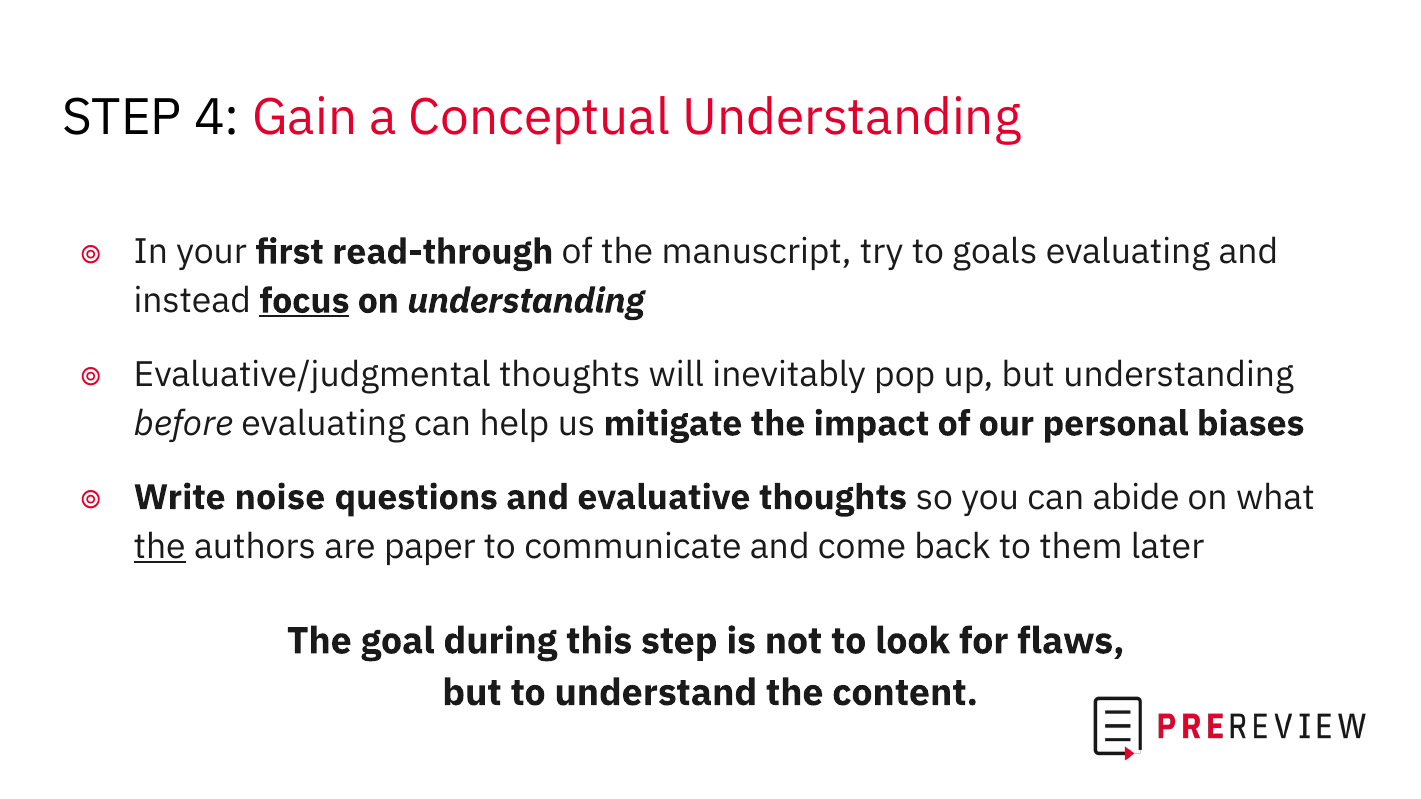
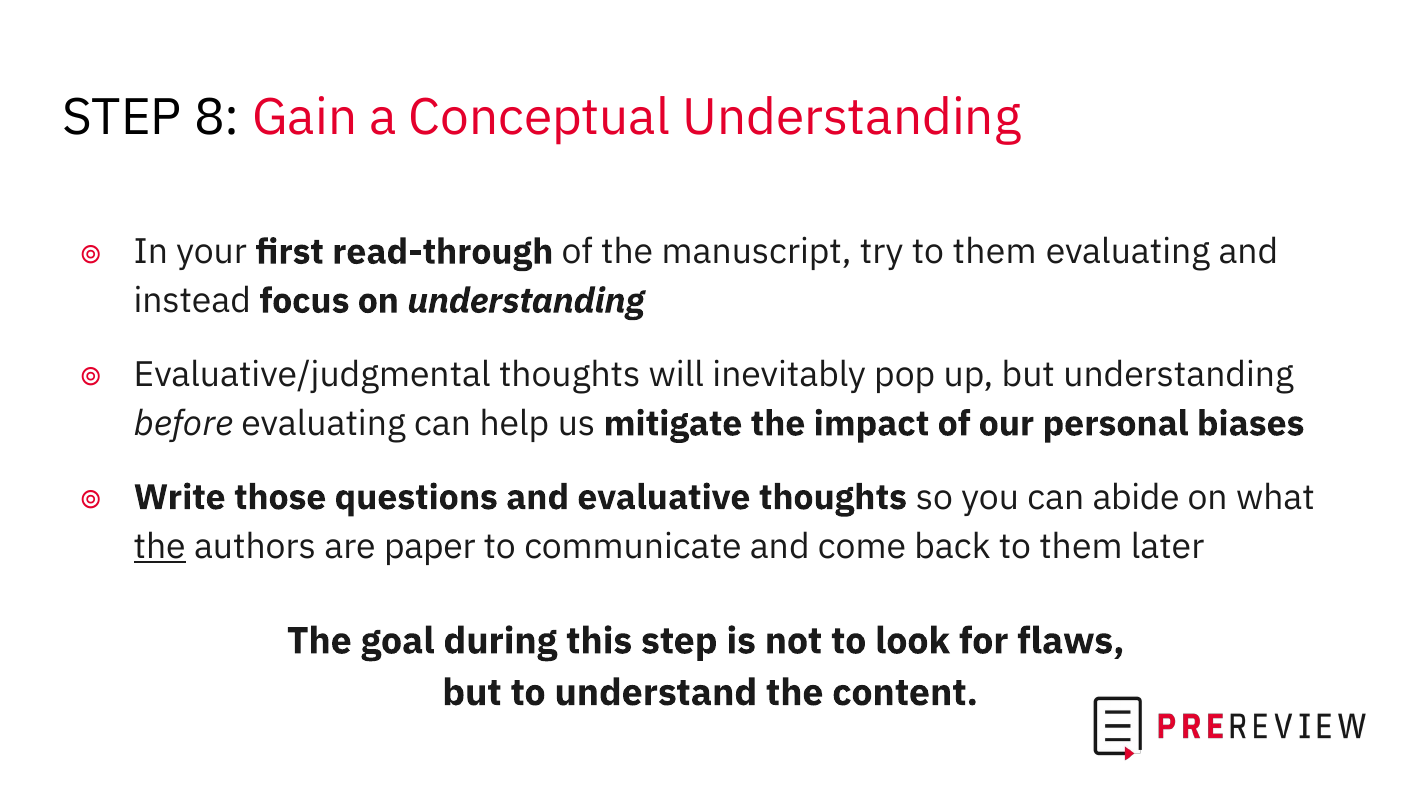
4: 4 -> 8 (217, 118)
try to goals: goals -> them (995, 252)
focus underline: present -> none (304, 301)
noise: noise -> those (280, 498)
